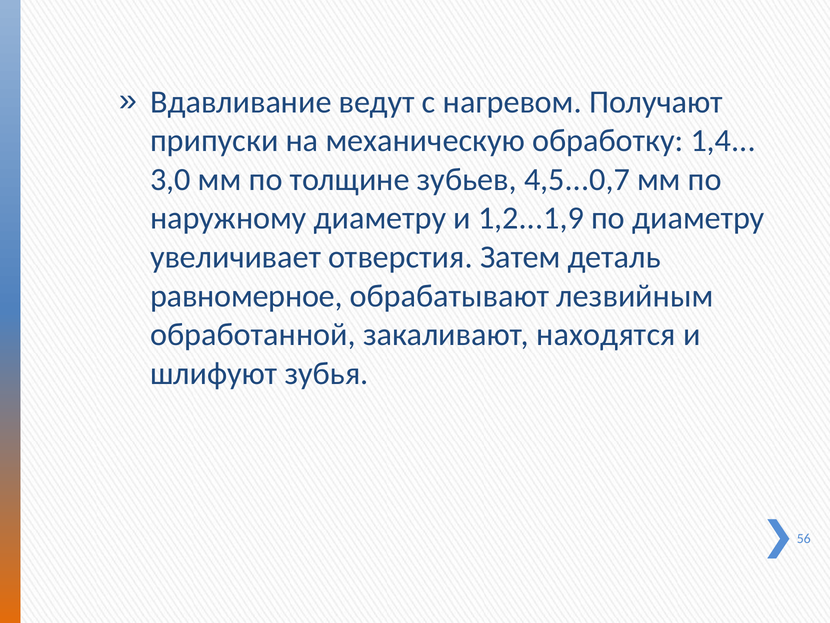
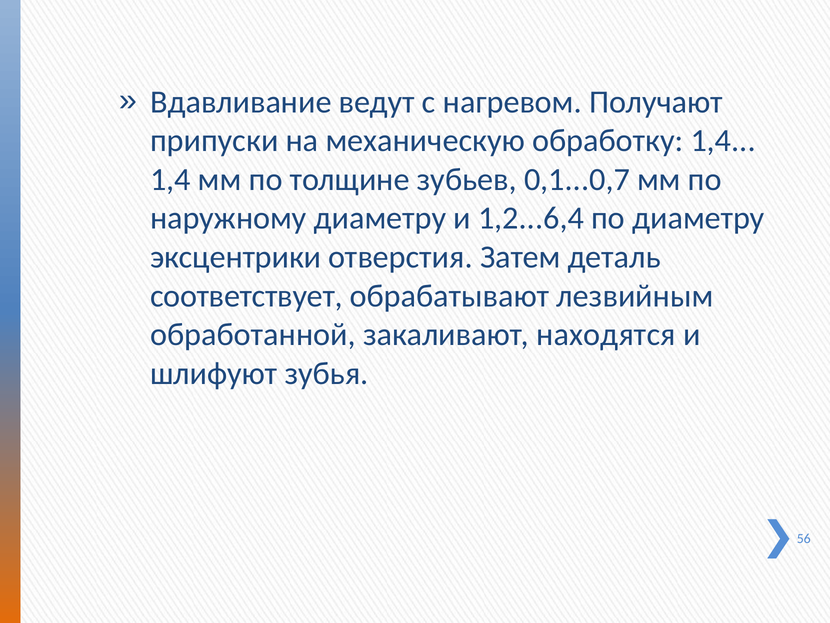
3,0: 3,0 -> 1,4 (170, 179)
4,5...0,7: 4,5...0,7 -> 0,1...0,7 (577, 179)
1,2...1,9: 1,2...1,9 -> 1,2...6,4 (531, 218)
увеличивает: увеличивает -> эксцентрики (236, 257)
равномерное: равномерное -> соответствует (246, 296)
